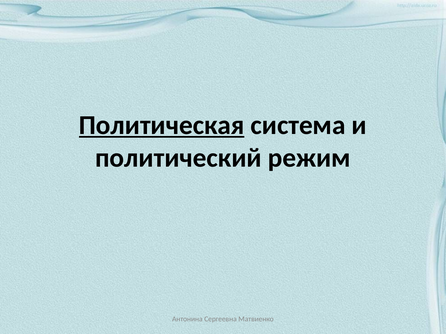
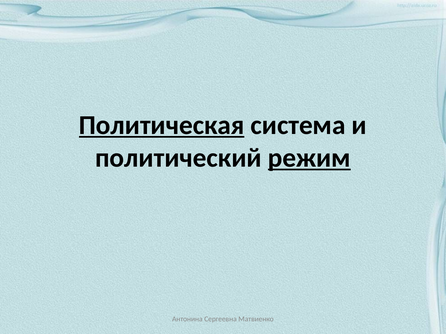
режим underline: none -> present (309, 158)
